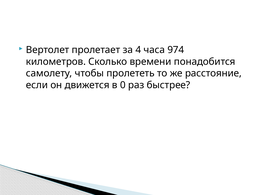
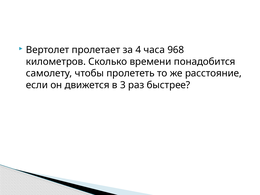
974: 974 -> 968 (176, 50)
0: 0 -> 3 (123, 85)
